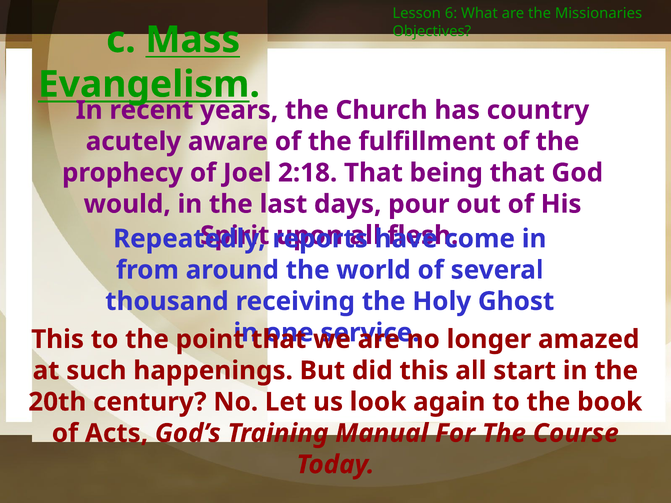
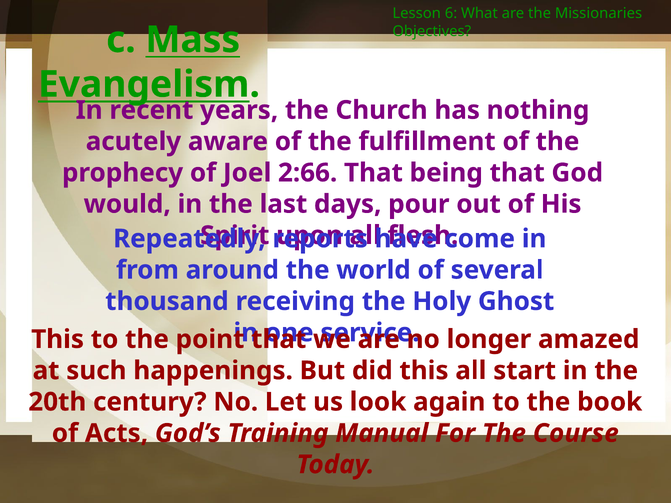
country: country -> nothing (538, 110)
2:18: 2:18 -> 2:66 (308, 173)
